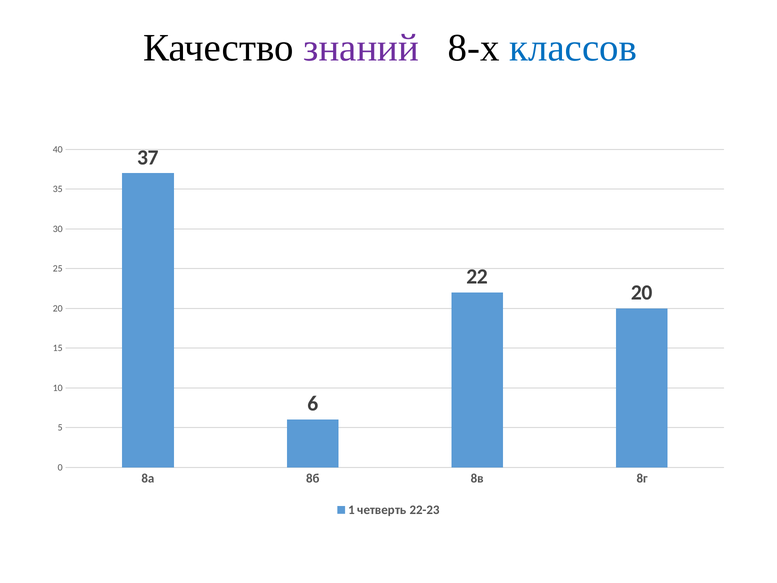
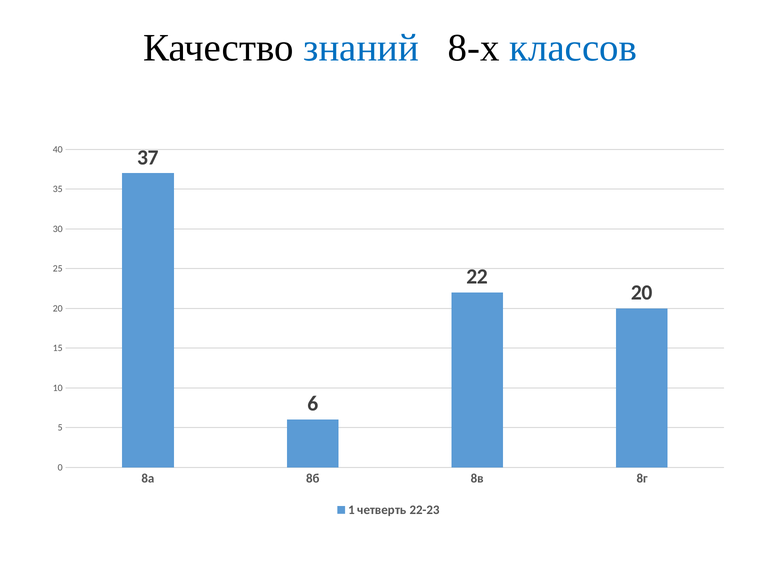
знаний colour: purple -> blue (361, 48)
